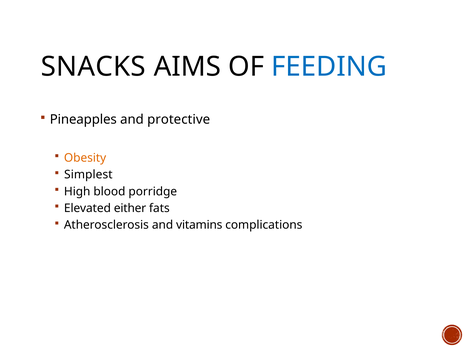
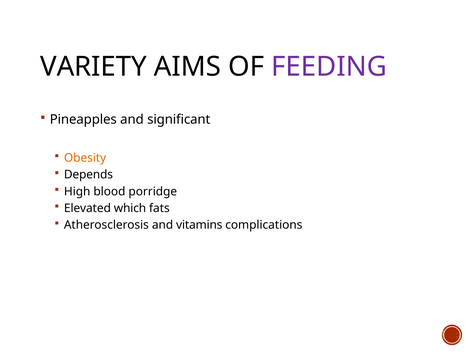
SNACKS: SNACKS -> VARIETY (93, 67)
FEEDING colour: blue -> purple (329, 67)
protective: protective -> significant (179, 119)
Simplest: Simplest -> Depends (88, 174)
either: either -> which (130, 208)
